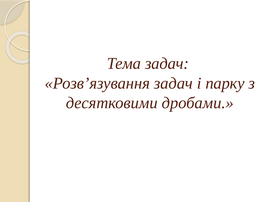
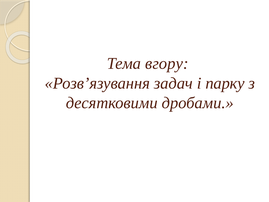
Тема задач: задач -> вгору (167, 63)
